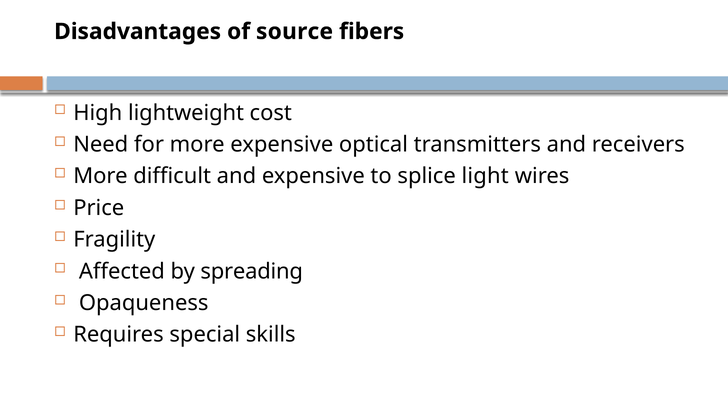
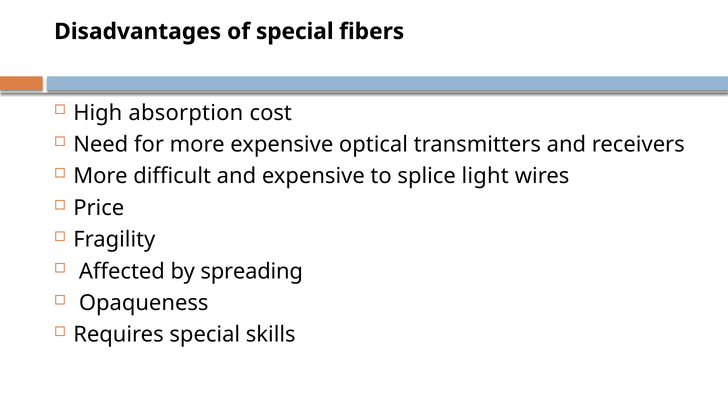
of source: source -> special (295, 32)
lightweight: lightweight -> absorption (186, 113)
